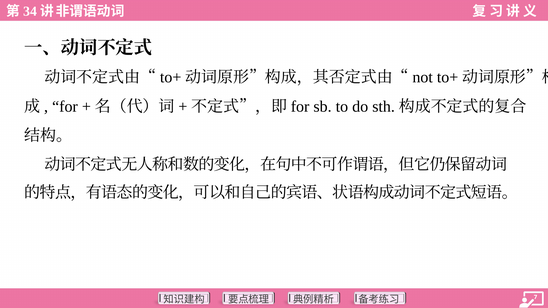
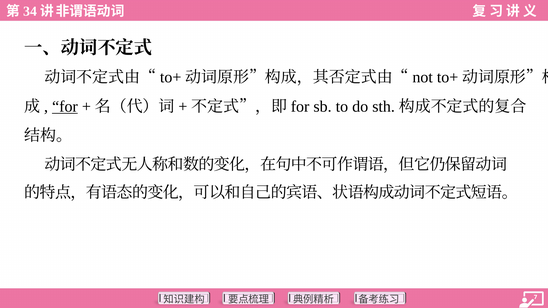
for underline: none -> present (65, 107)
